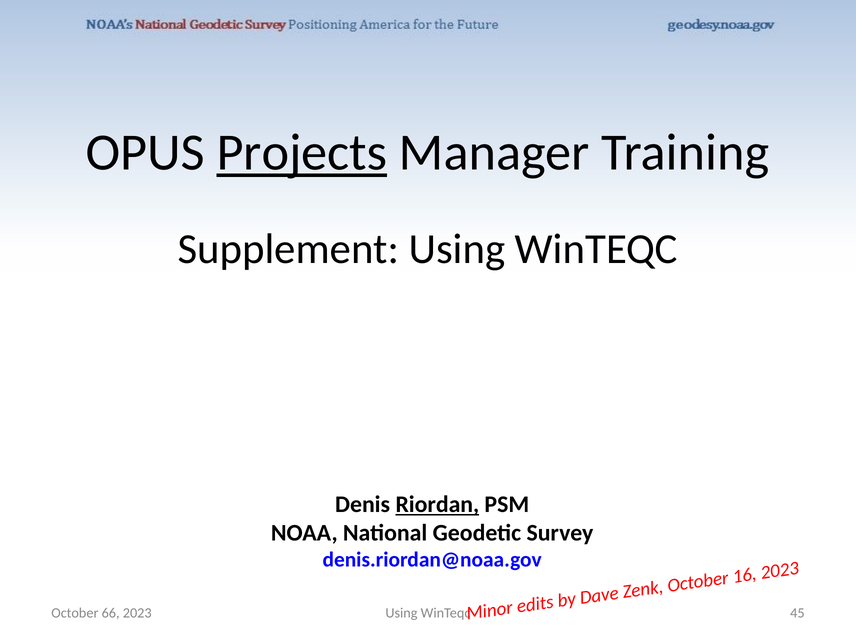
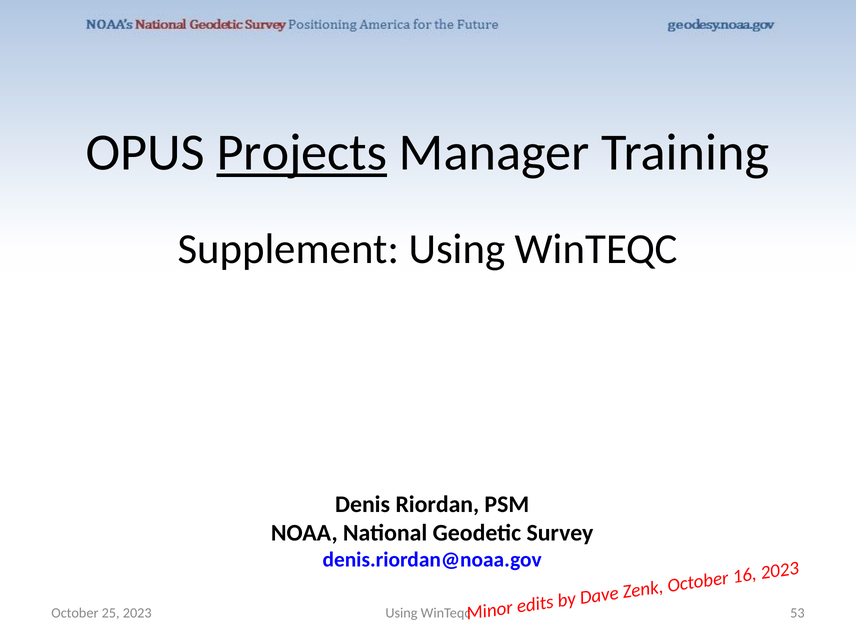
Riordan underline: present -> none (437, 504)
66: 66 -> 25 (111, 613)
45: 45 -> 53 (797, 613)
